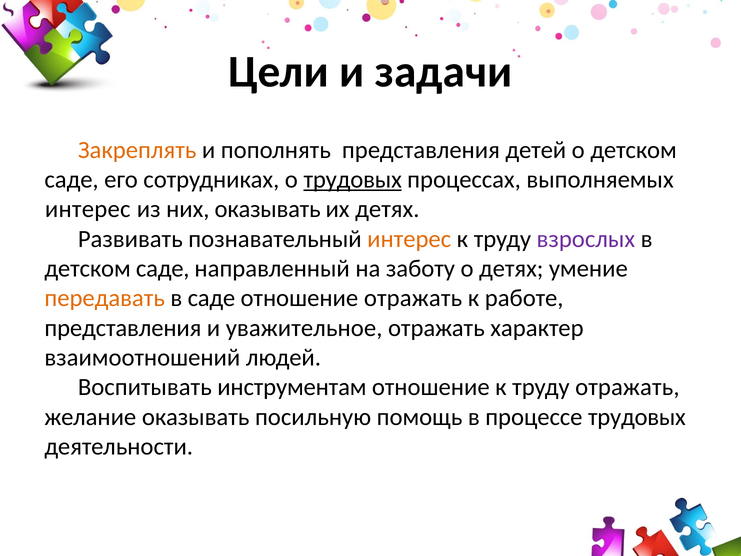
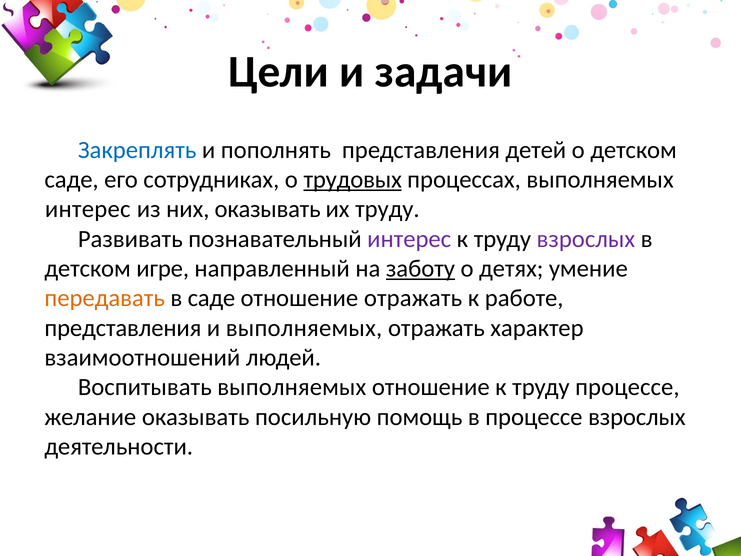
Закреплять colour: orange -> blue (137, 150)
их детях: детях -> труду (387, 209)
интерес colour: orange -> purple (409, 239)
саде: саде -> игре (163, 268)
заботу underline: none -> present (420, 268)
и уважительное: уважительное -> выполняемых (304, 328)
Воспитывать инструментам: инструментам -> выполняемых (292, 387)
труду отражать: отражать -> процессе (627, 387)
процессе трудовых: трудовых -> взрослых (637, 417)
